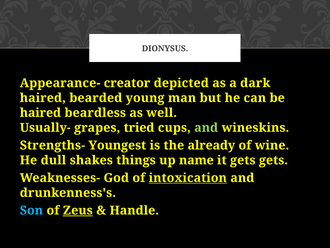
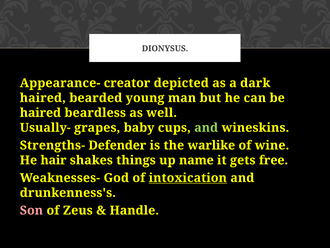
tried: tried -> baby (139, 127)
Youngest: Youngest -> Defender (117, 145)
already: already -> warlike (211, 145)
dull: dull -> hair (54, 160)
gets gets: gets -> free (274, 160)
Son colour: light blue -> pink (31, 210)
Zeus underline: present -> none (78, 210)
